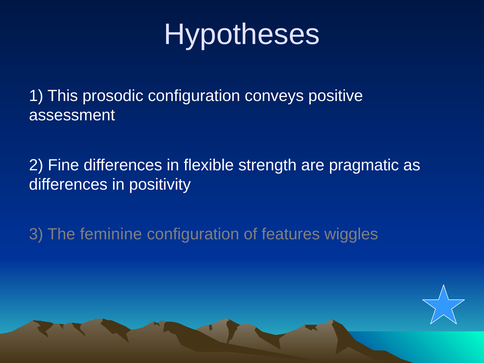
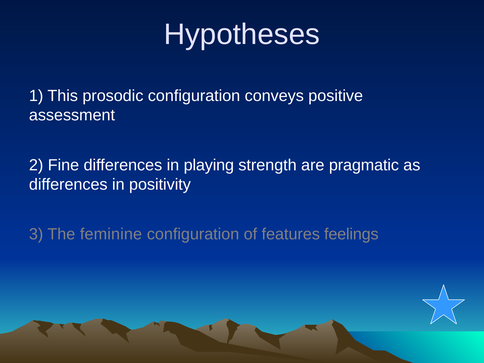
flexible: flexible -> playing (209, 165)
wiggles: wiggles -> feelings (351, 234)
